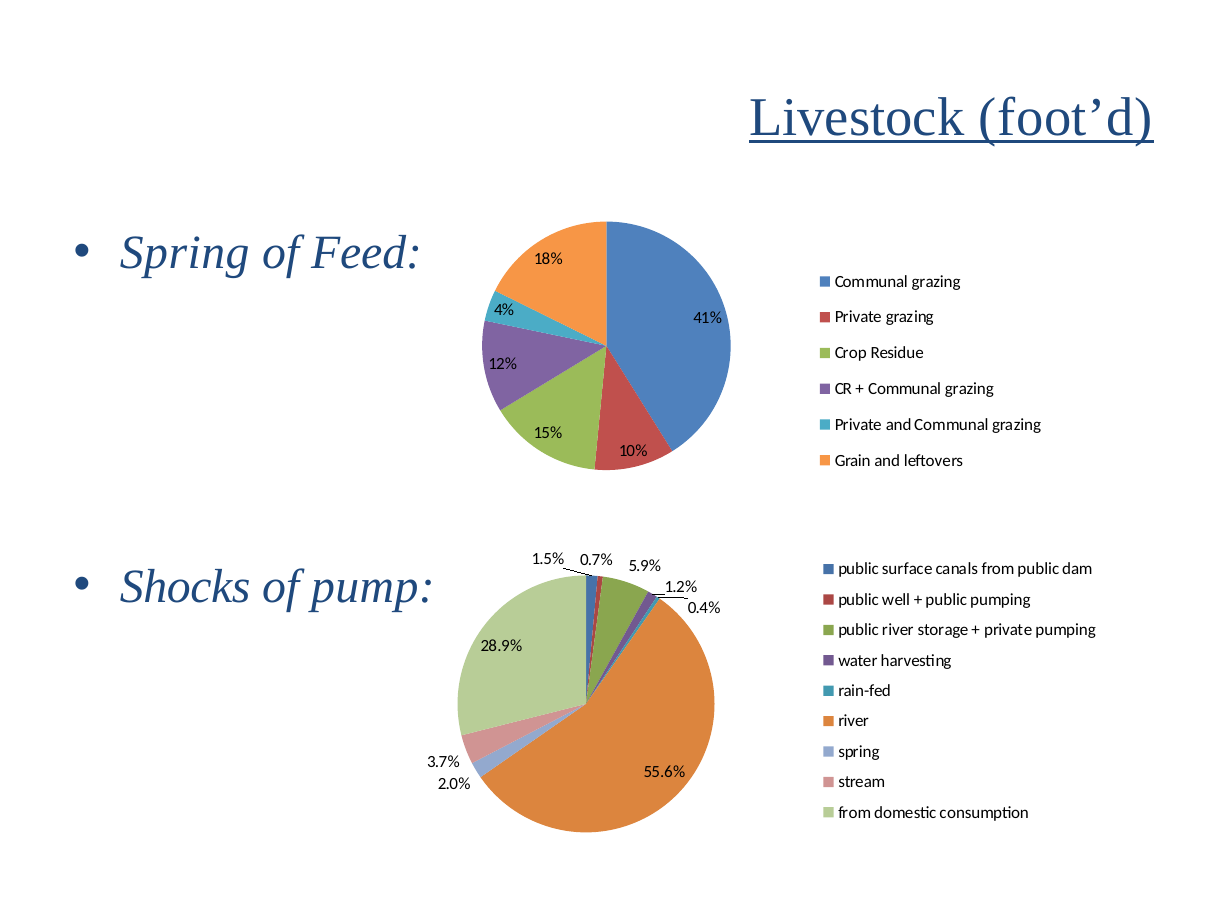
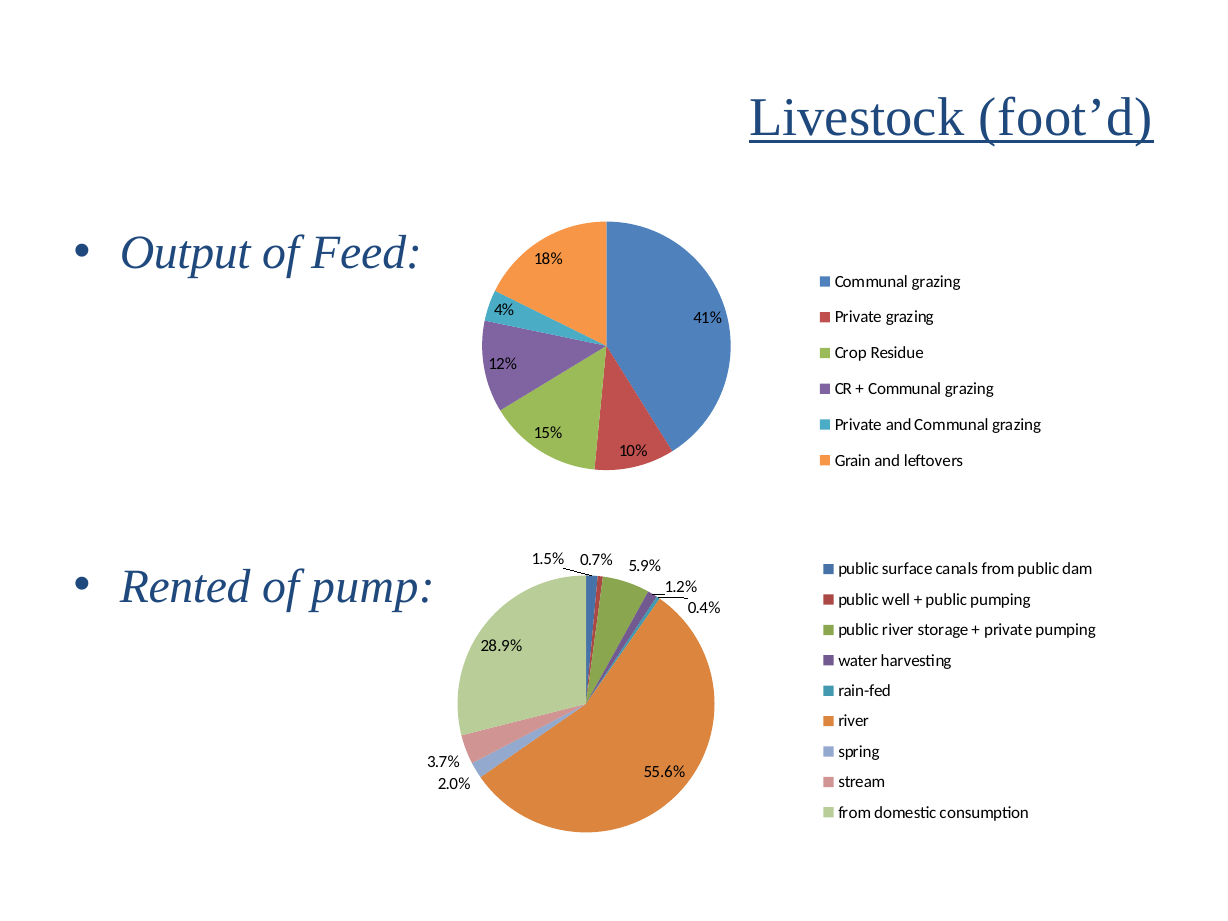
Spring: Spring -> Output (185, 253)
Shocks: Shocks -> Rented (185, 587)
